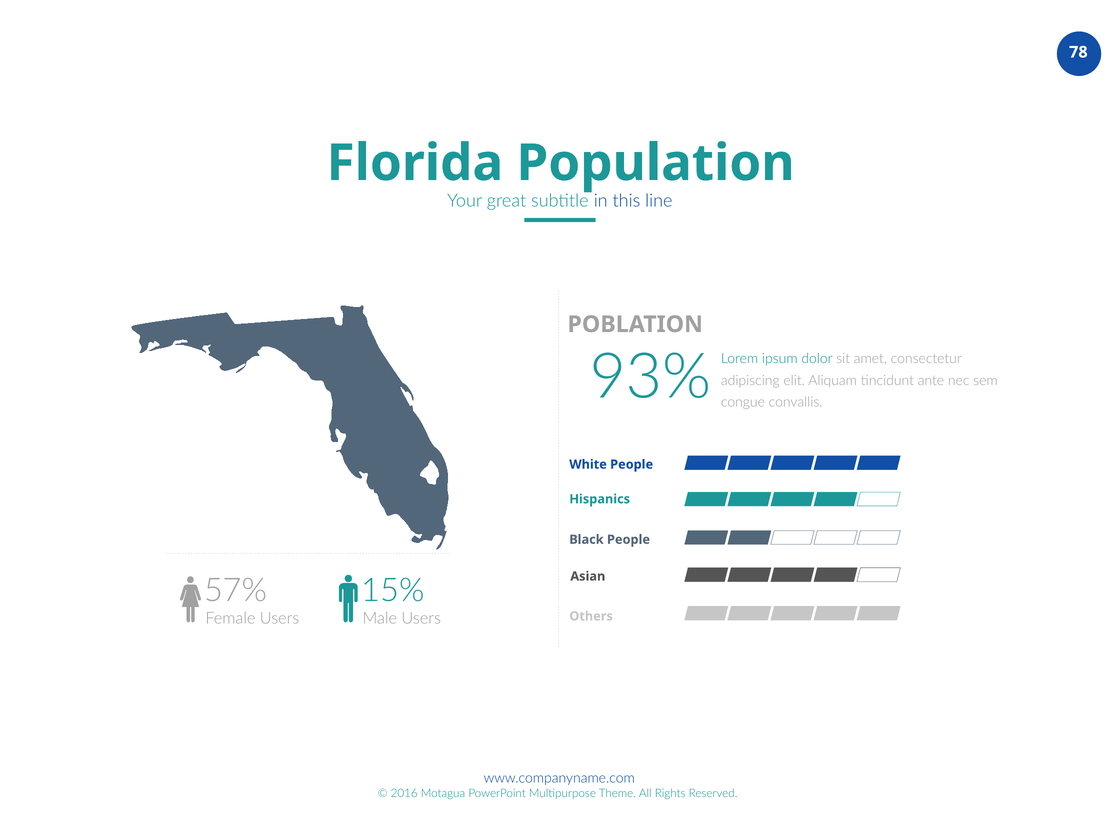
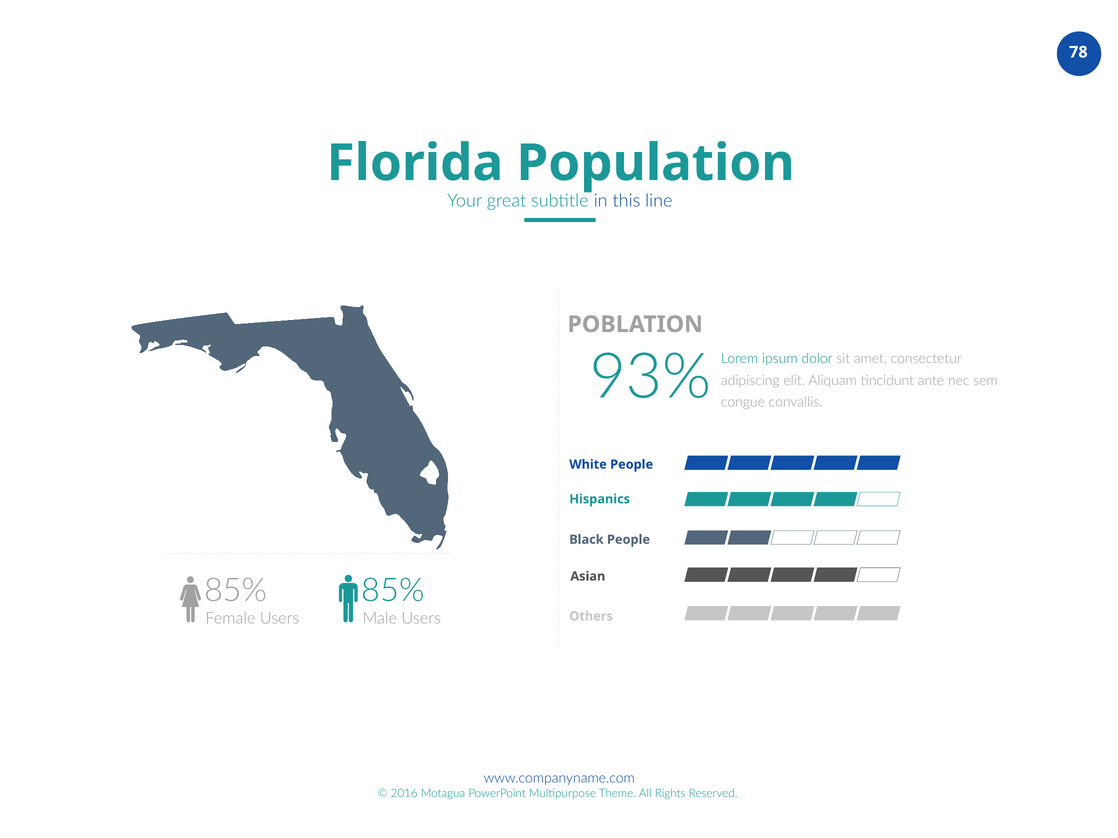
57%: 57% -> 85% (236, 591)
15%: 15% -> 85% (393, 591)
